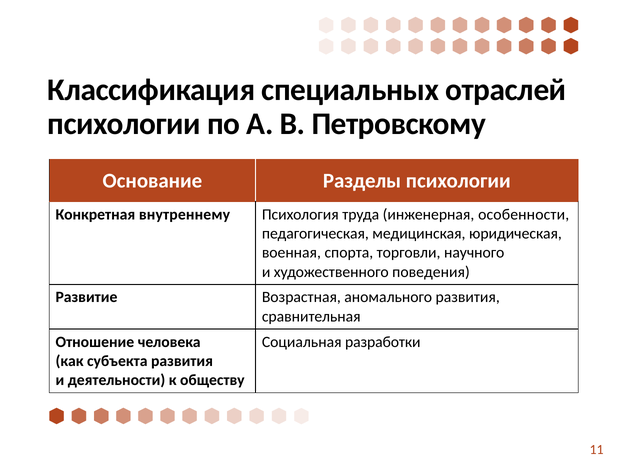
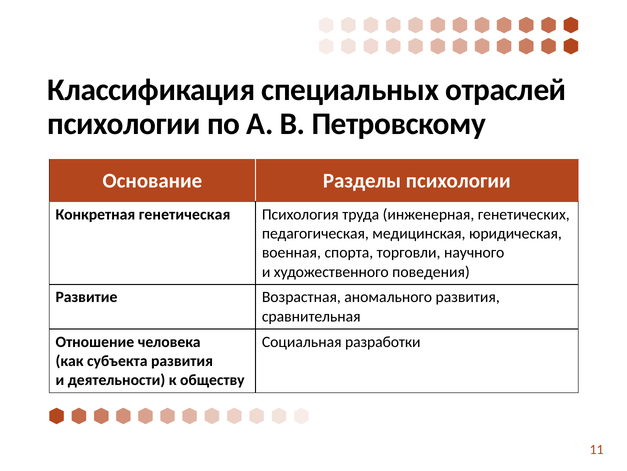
внутреннему: внутреннему -> генетическая (185, 214)
особенности: особенности -> генетических (524, 214)
